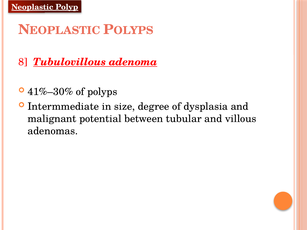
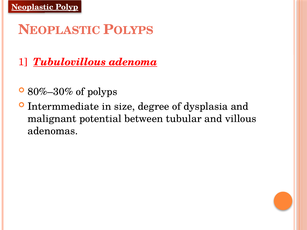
8: 8 -> 1 (23, 62)
41%–30%: 41%–30% -> 80%–30% (50, 92)
